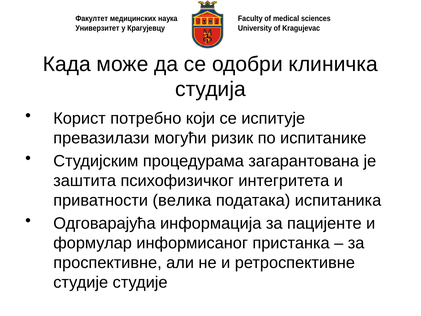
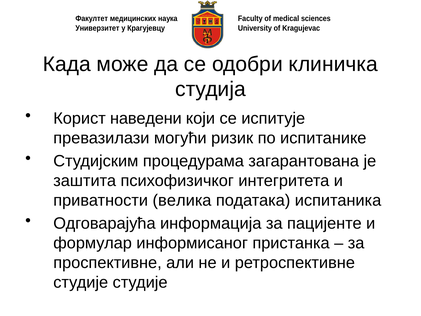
потребно: потребно -> наведени (146, 118)
